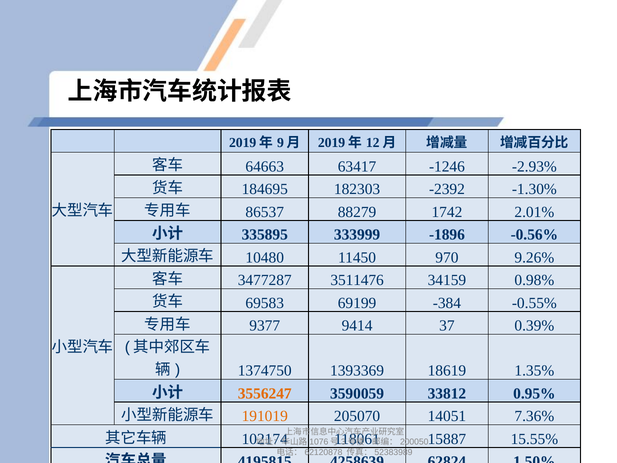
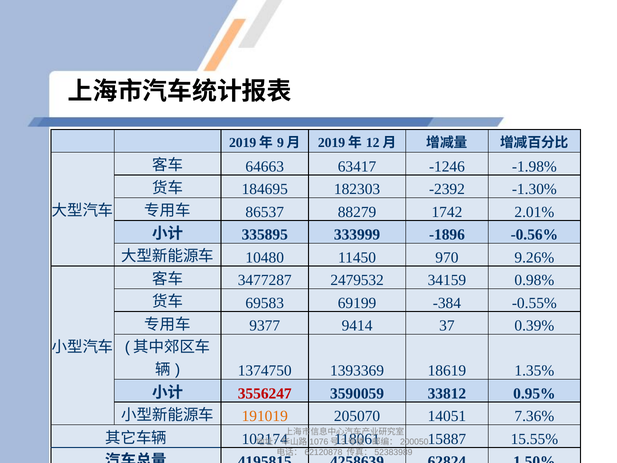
-2.93%: -2.93% -> -1.98% (534, 166)
3511476: 3511476 -> 2479532 (357, 280)
3556247 colour: orange -> red (265, 393)
